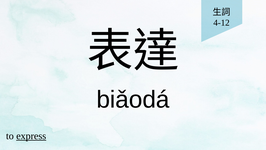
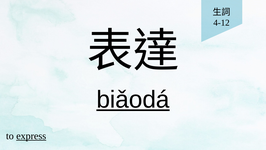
biǎodá underline: none -> present (133, 99)
